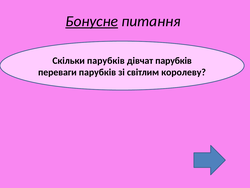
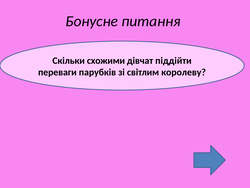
Бонусне underline: present -> none (92, 21)
Скільки парубків: парубків -> схожими (106, 60)
дівчат парубків: парубків -> піддійти (173, 60)
